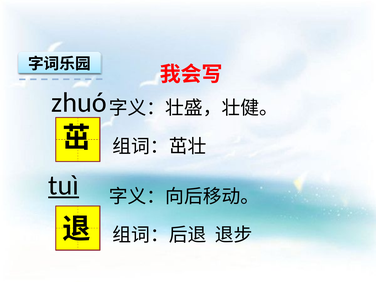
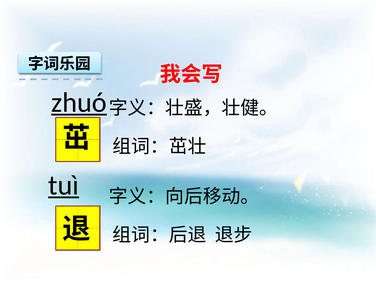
zhuó underline: none -> present (79, 103)
